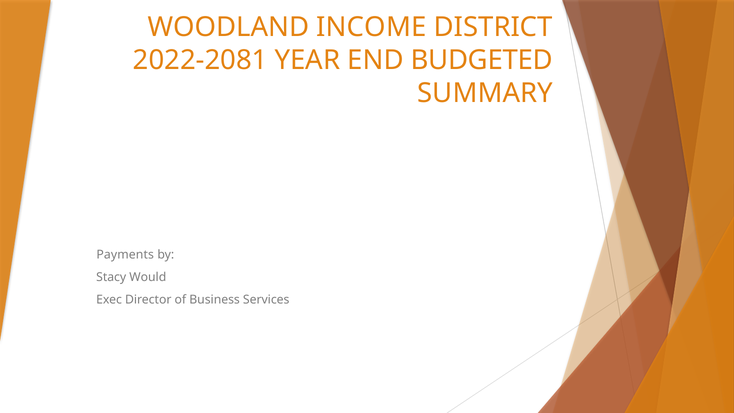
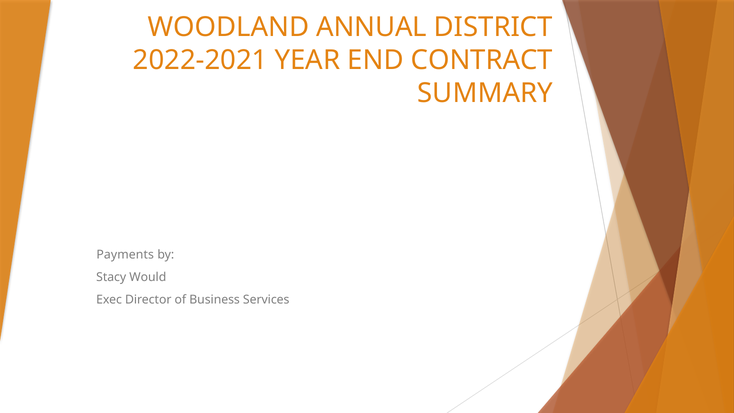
INCOME: INCOME -> ANNUAL (372, 27)
2022-2081: 2022-2081 -> 2022-2021 (200, 60)
BUDGETED: BUDGETED -> CONTRACT (482, 60)
